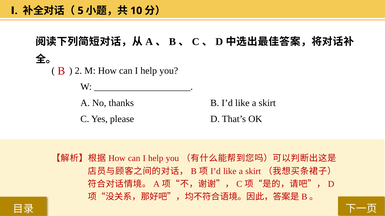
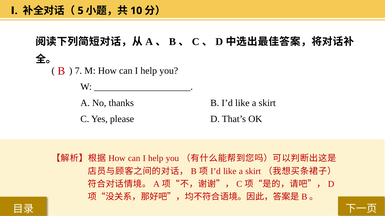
2: 2 -> 7 (78, 71)
